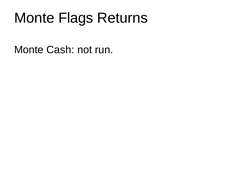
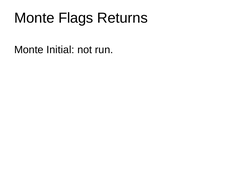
Cash: Cash -> Initial (60, 50)
